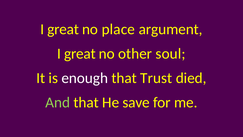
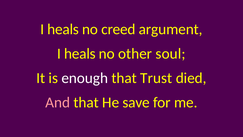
great: great -> heals (63, 29)
place: place -> creed (118, 29)
great: great -> heals (80, 54)
And colour: light green -> pink (58, 102)
